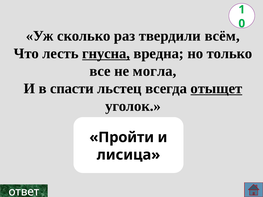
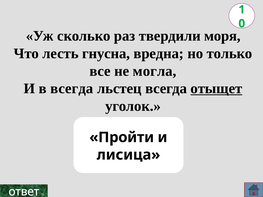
всём: всём -> моря (222, 36)
гнусна underline: present -> none (106, 54)
в спасти: спасти -> всегда (72, 89)
